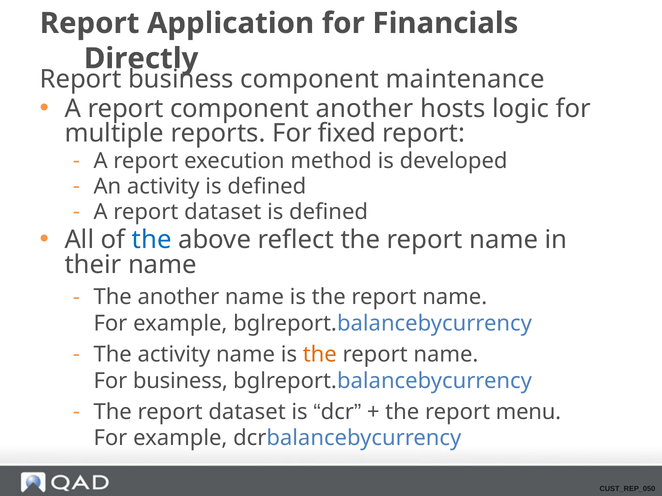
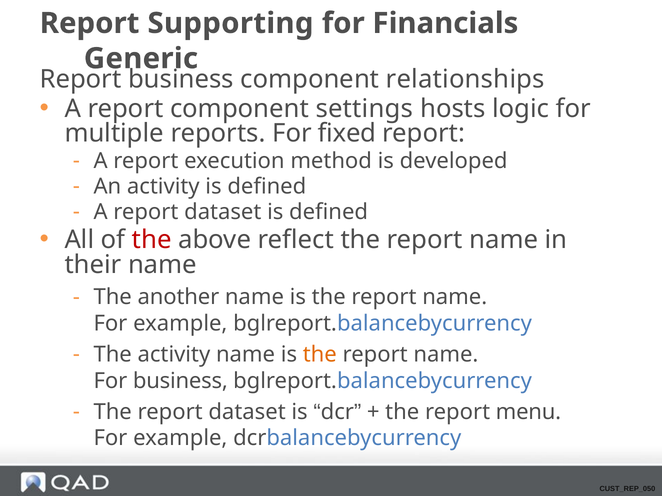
Application: Application -> Supporting (230, 23)
Directly: Directly -> Generic (141, 59)
maintenance: maintenance -> relationships (465, 79)
component another: another -> settings (364, 109)
the colour: blue -> red (152, 240)
